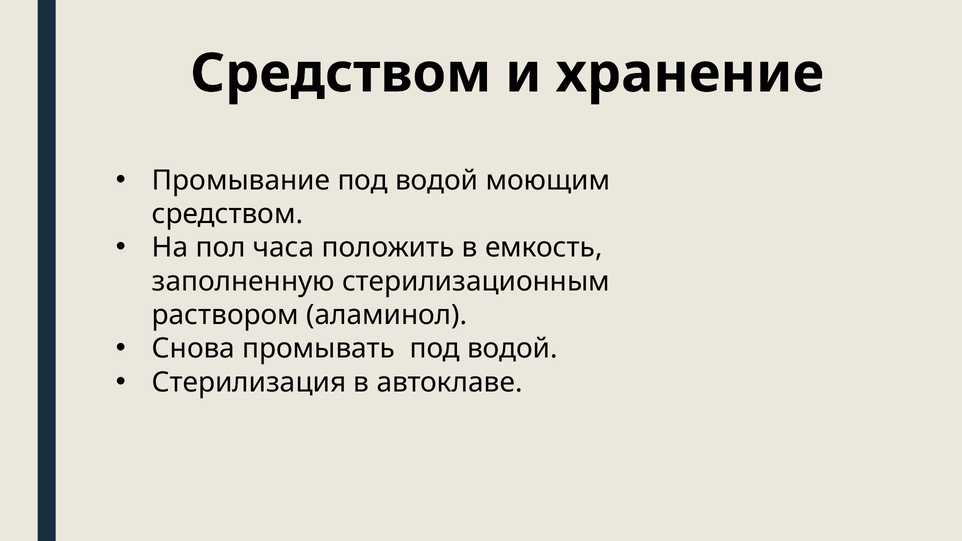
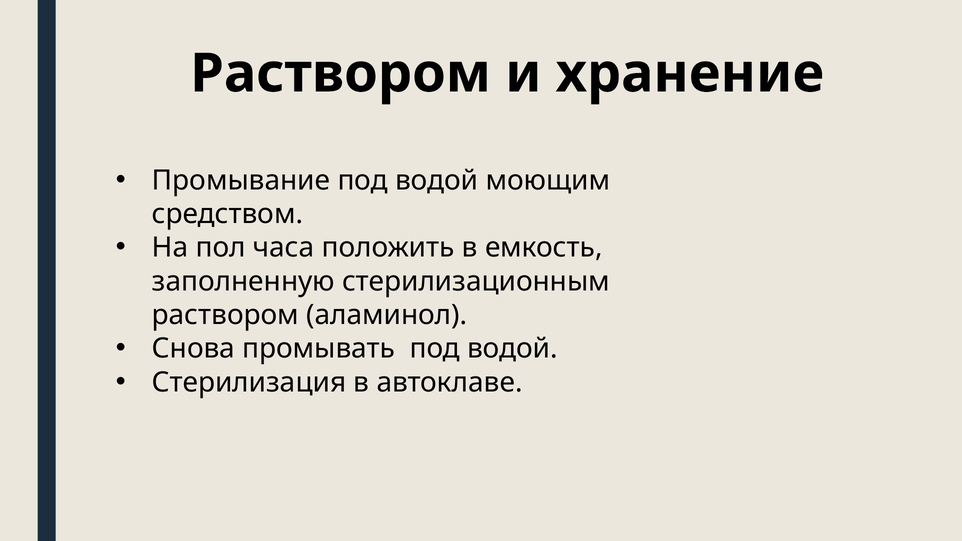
Средством: Средством -> Раствором (341, 74)
